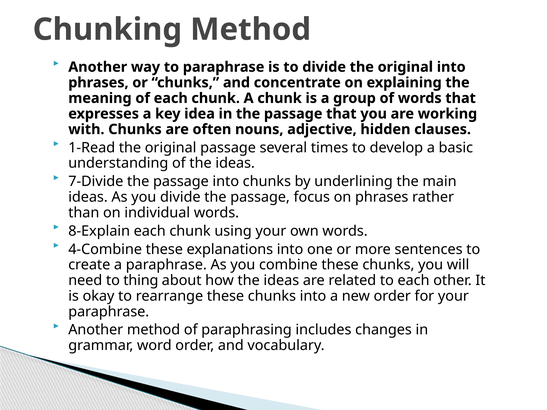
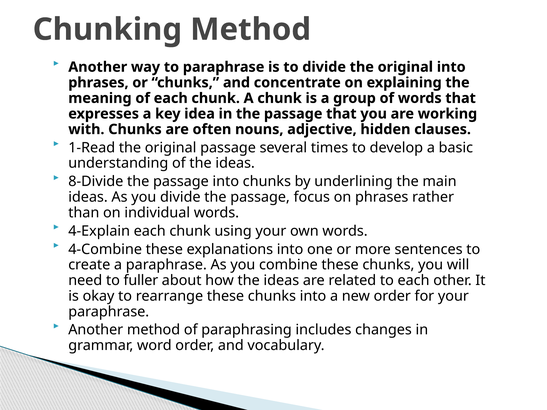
7-Divide: 7-Divide -> 8-Divide (96, 182)
8-Explain: 8-Explain -> 4-Explain (99, 231)
thing: thing -> fuller (141, 281)
